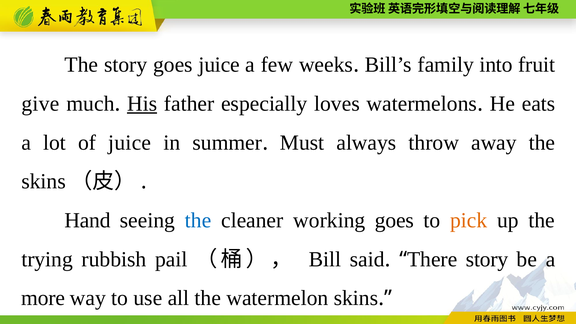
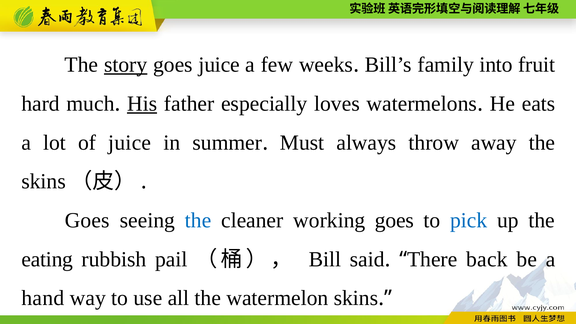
story underline: none -> present (126, 65)
give: give -> hard (41, 104)
Hand: Hand -> Goes (87, 220)
pick colour: orange -> blue (469, 220)
trying: trying -> eating (47, 259)
There story: story -> back (487, 259)
more: more -> hand (43, 298)
